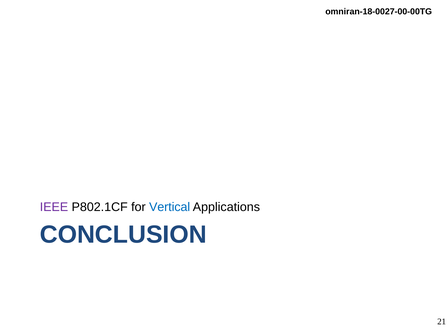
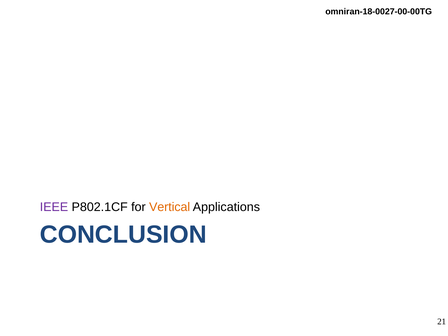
Vertical colour: blue -> orange (170, 207)
